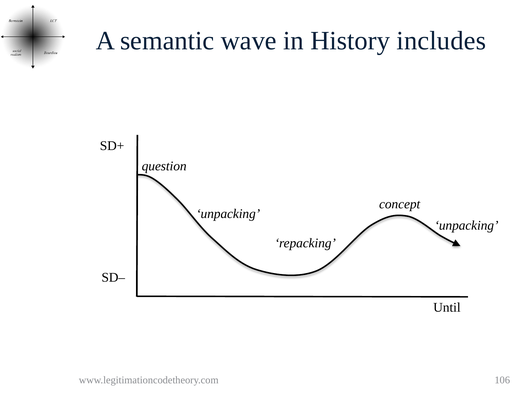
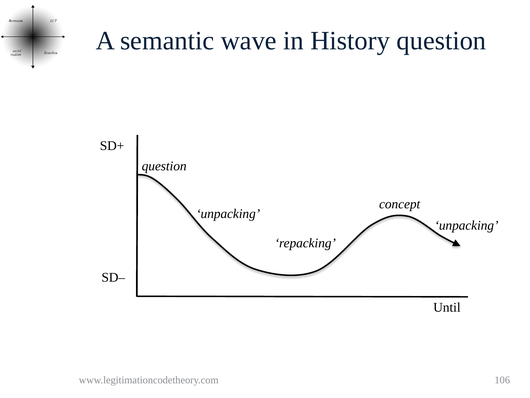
History includes: includes -> question (441, 41)
